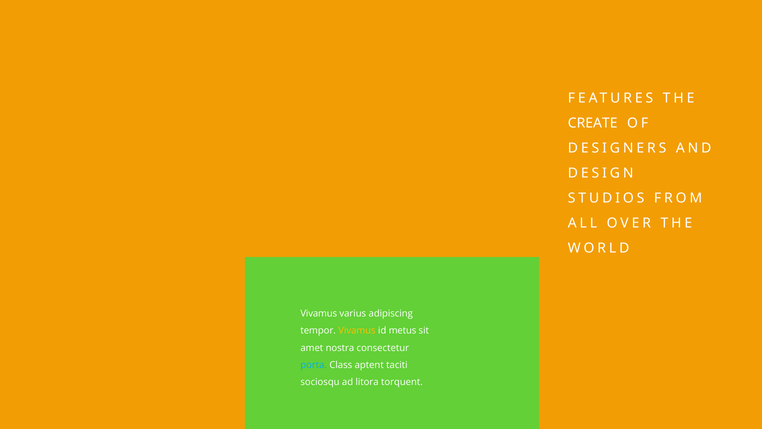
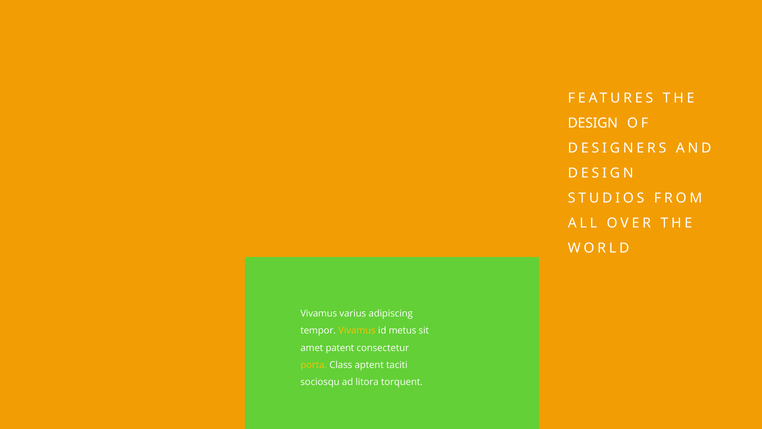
CREATE: CREATE -> DESIGN (593, 123)
nostra: nostra -> patent (340, 348)
porta colour: light blue -> yellow (314, 365)
